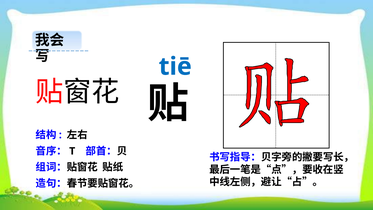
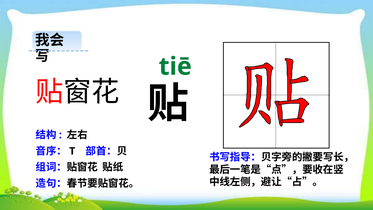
tiē colour: blue -> green (175, 66)
